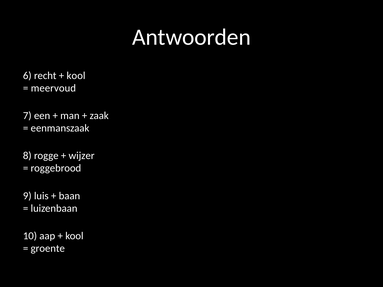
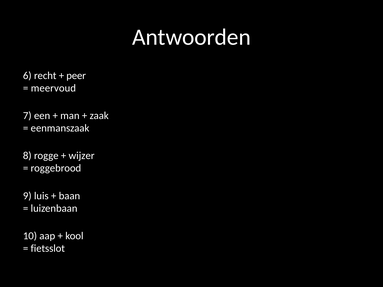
kool: kool -> peer (76, 76)
groente: groente -> fietsslot (48, 249)
